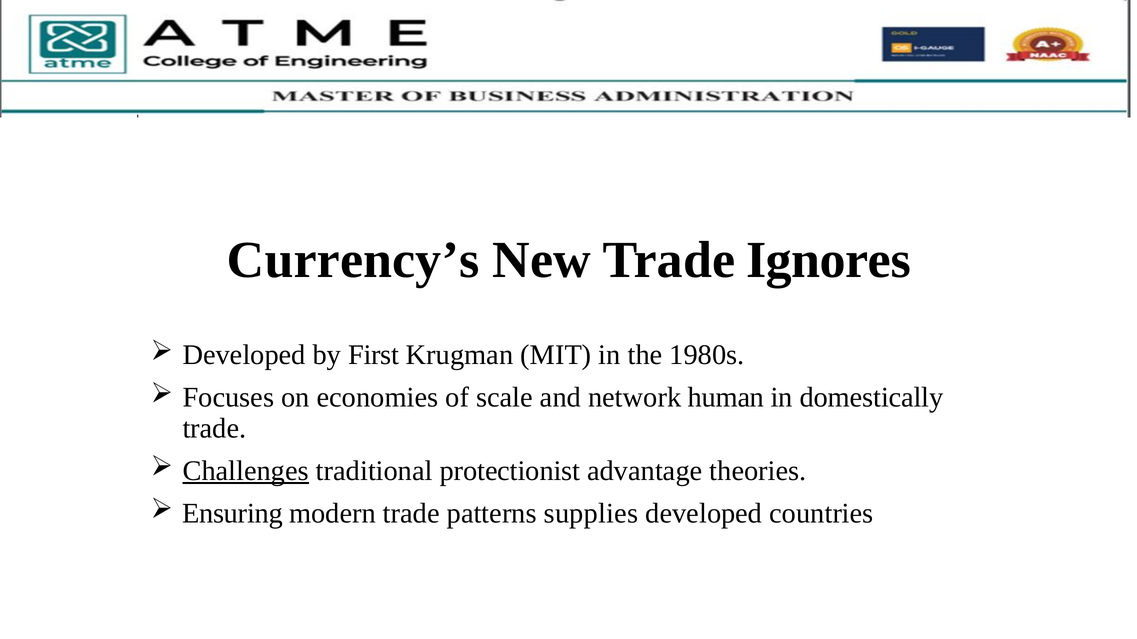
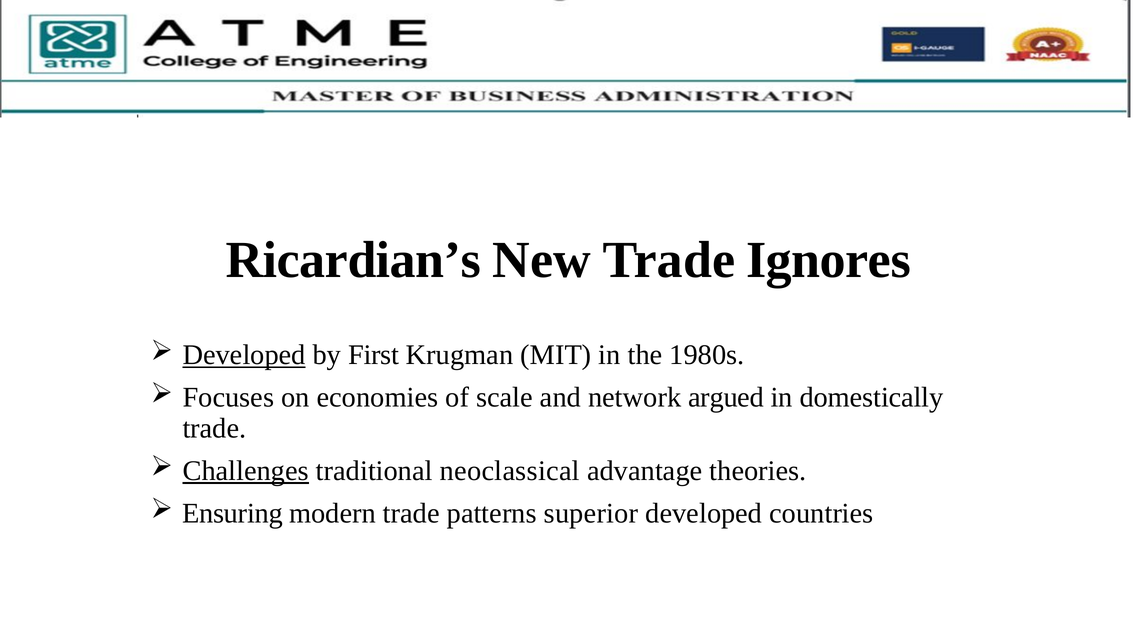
Currency’s: Currency’s -> Ricardian’s (353, 260)
Developed underline: none -> present (244, 355)
human: human -> argued (726, 398)
protectionist: protectionist -> neoclassical (510, 471)
supplies: supplies -> superior (591, 514)
